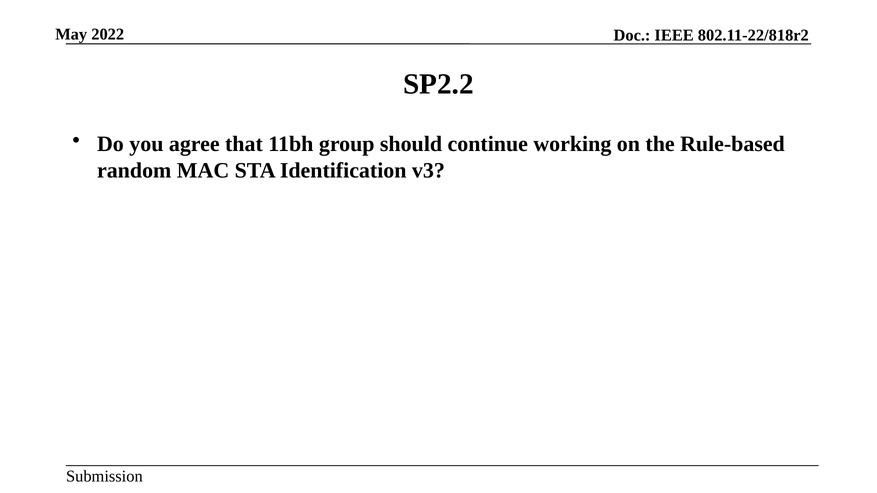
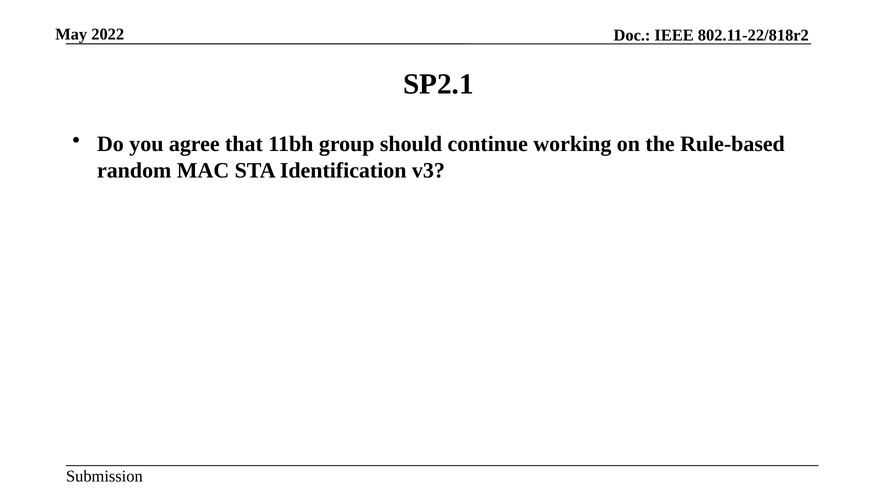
SP2.2: SP2.2 -> SP2.1 (438, 84)
